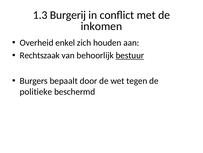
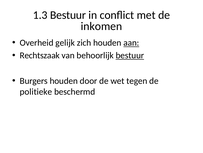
1.3 Burgerij: Burgerij -> Bestuur (68, 15)
enkel: enkel -> gelijk (65, 43)
aan underline: none -> present (131, 43)
Burgers bepaalt: bepaalt -> houden (64, 80)
